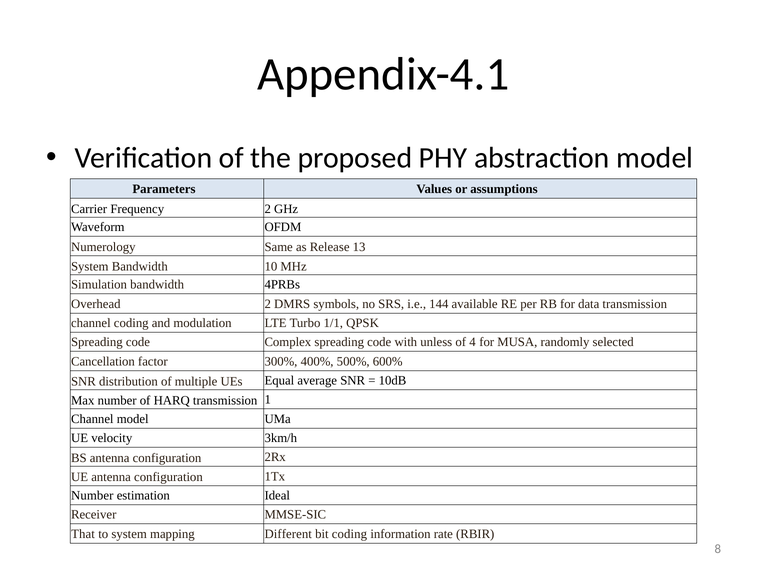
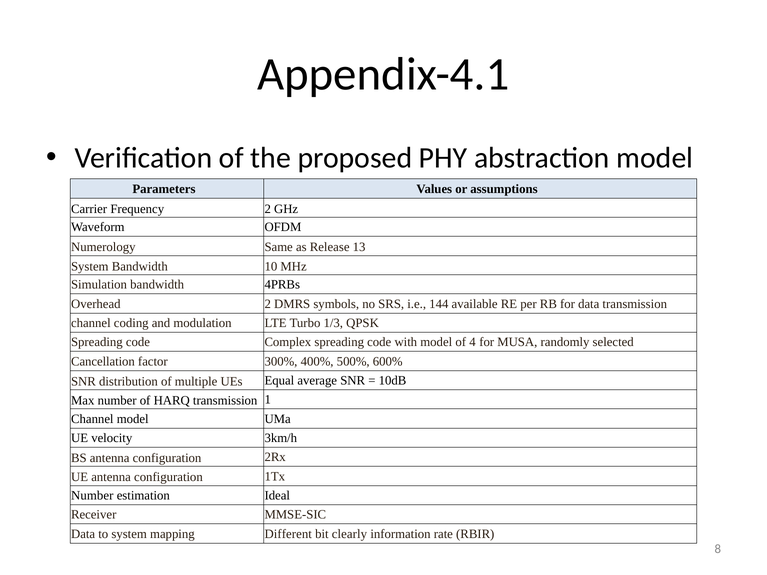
1/1: 1/1 -> 1/3 (333, 323)
with unless: unless -> model (436, 342)
That: That -> Data (83, 534)
bit coding: coding -> clearly (349, 534)
